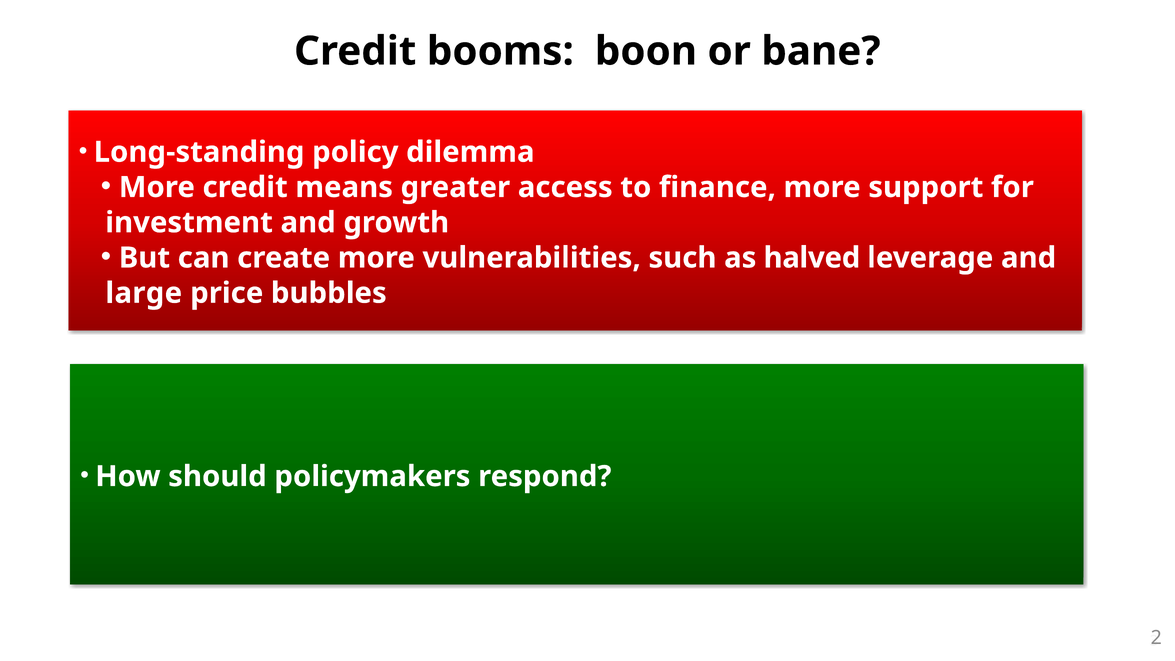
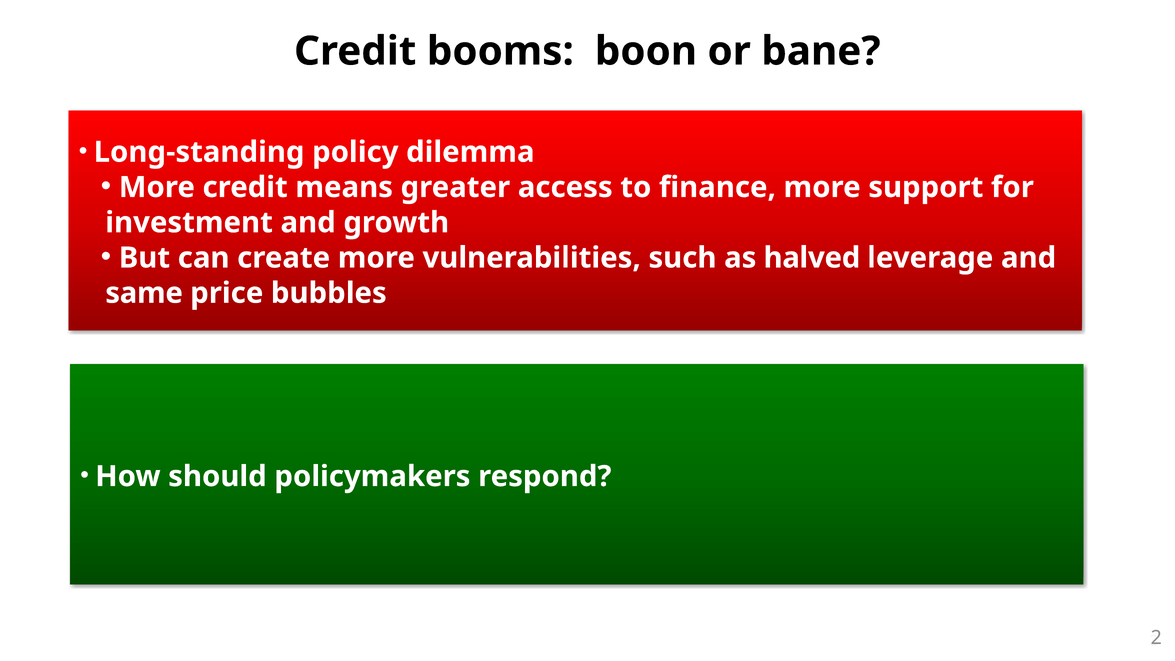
large: large -> same (144, 293)
